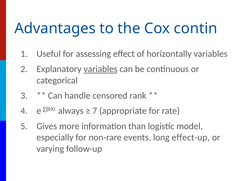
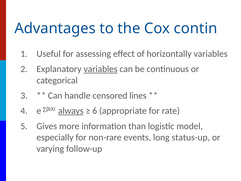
rank: rank -> lines (138, 95)
always underline: none -> present (71, 111)
7: 7 -> 6 (95, 111)
effect-up: effect-up -> status-up (191, 137)
